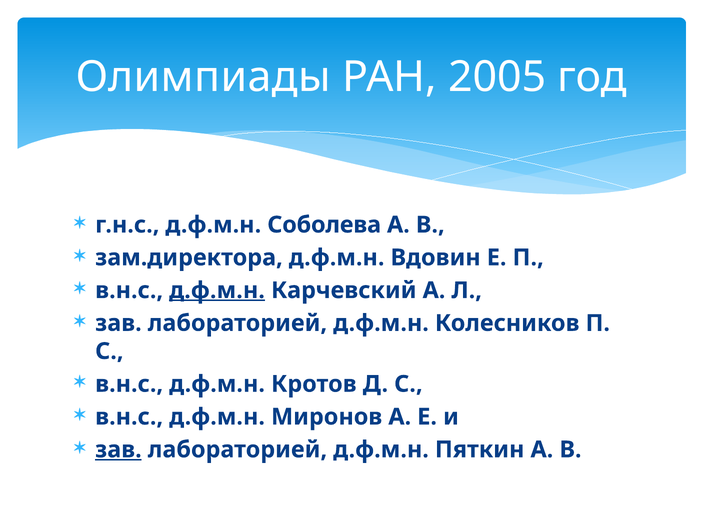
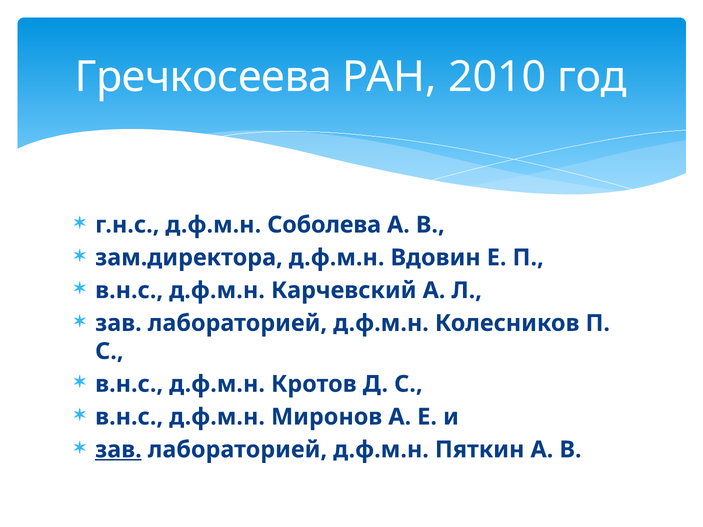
Олимпиады: Олимпиады -> Гречкосеева (203, 77)
2005: 2005 -> 2010 (497, 77)
д.ф.м.н underline: present -> none (217, 291)
